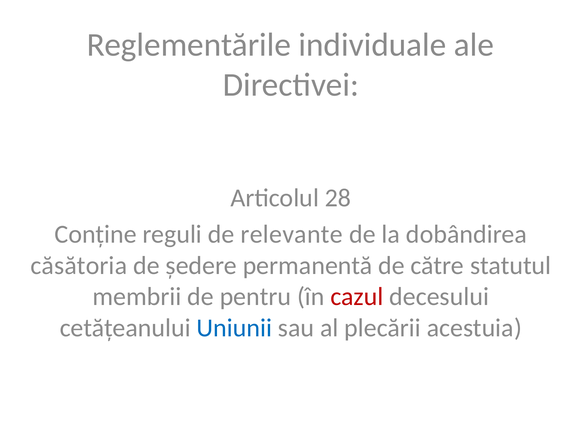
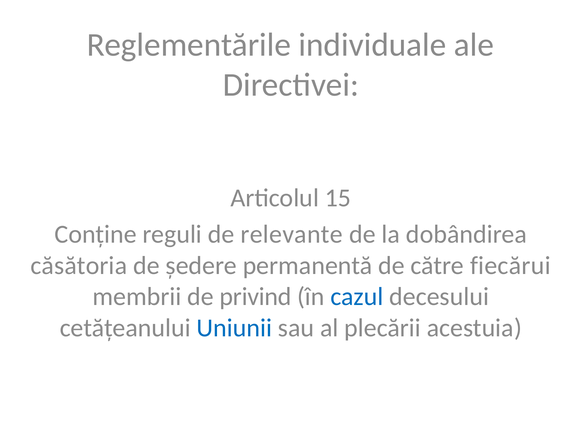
28: 28 -> 15 (338, 198)
statutul: statutul -> fiecărui (510, 265)
pentru: pentru -> privind (256, 297)
cazul colour: red -> blue (357, 297)
